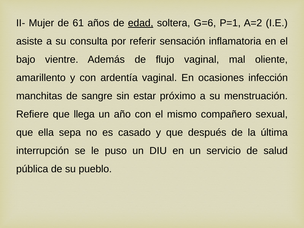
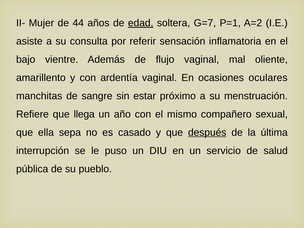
61: 61 -> 44 (78, 23)
G=6: G=6 -> G=7 (205, 23)
infección: infección -> oculares (268, 78)
después underline: none -> present (207, 132)
